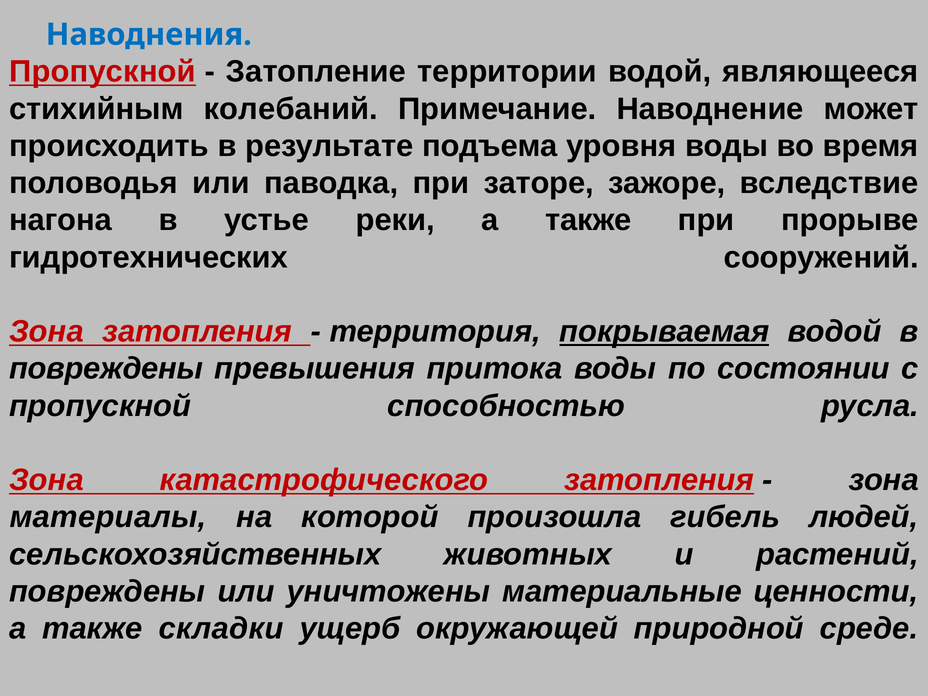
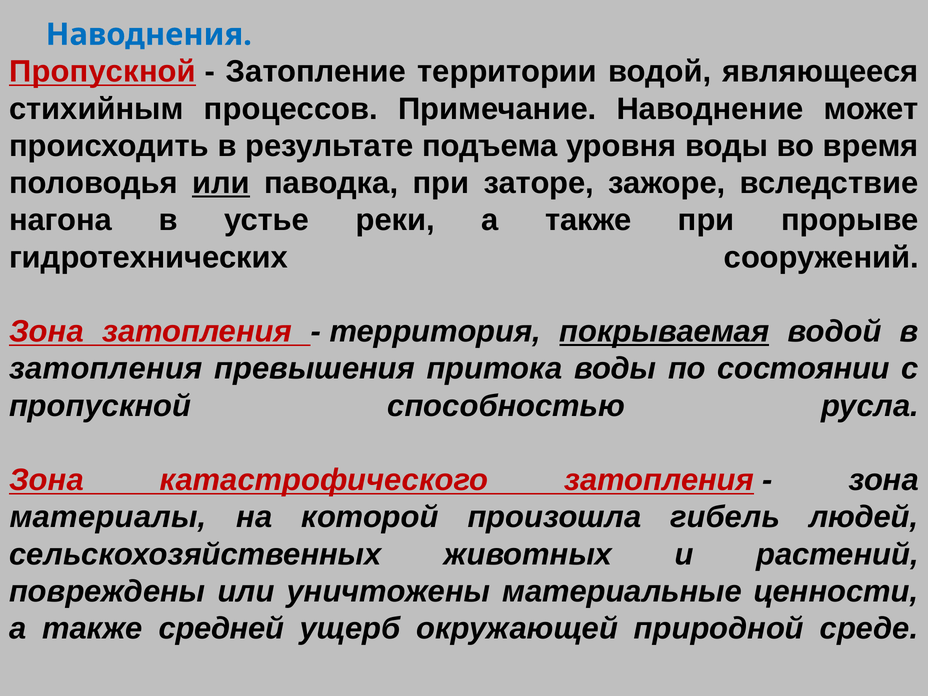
колебаний: колебаний -> процессов (291, 109)
или underline: none -> present (221, 183)
повреждены: повреждены -> затопления (106, 369)
складки: складки -> средней (221, 629)
